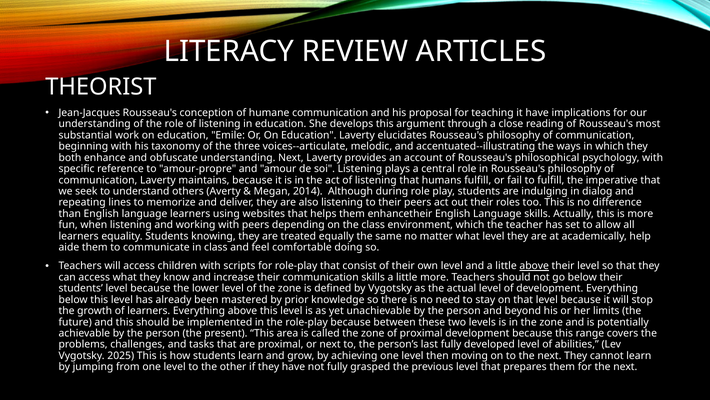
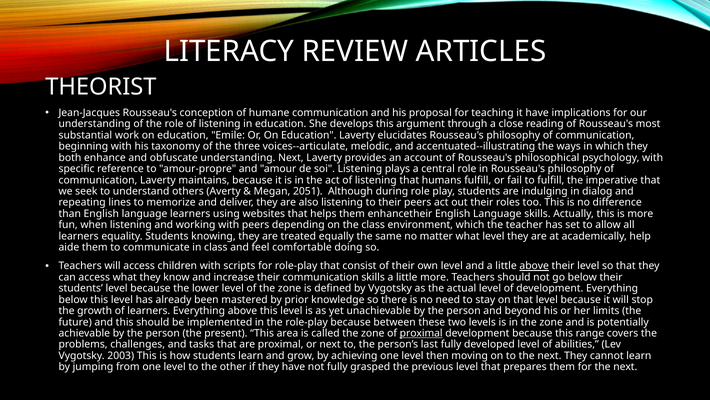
2014: 2014 -> 2051 (308, 191)
proximal underline: none -> present (421, 333)
2025: 2025 -> 2003 (121, 355)
